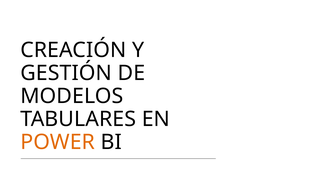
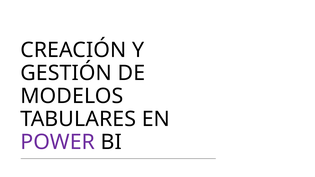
POWER colour: orange -> purple (58, 142)
